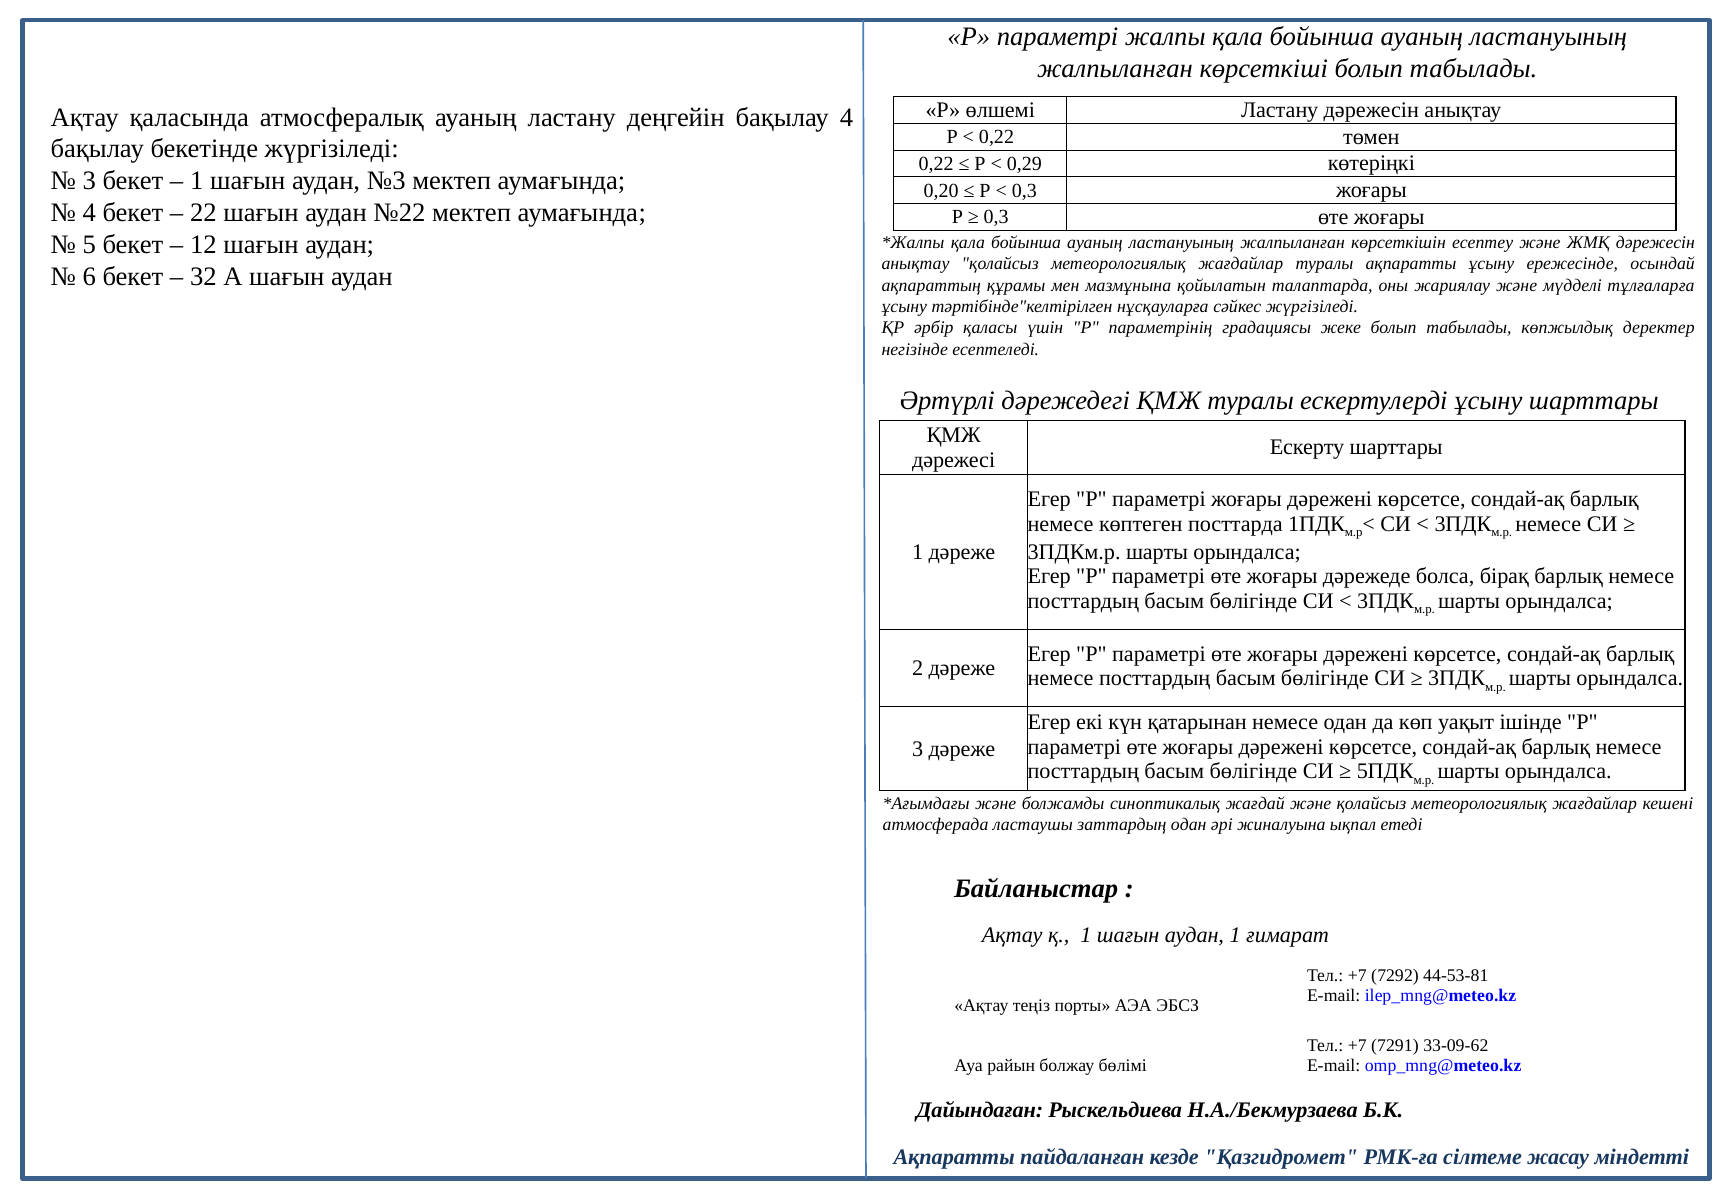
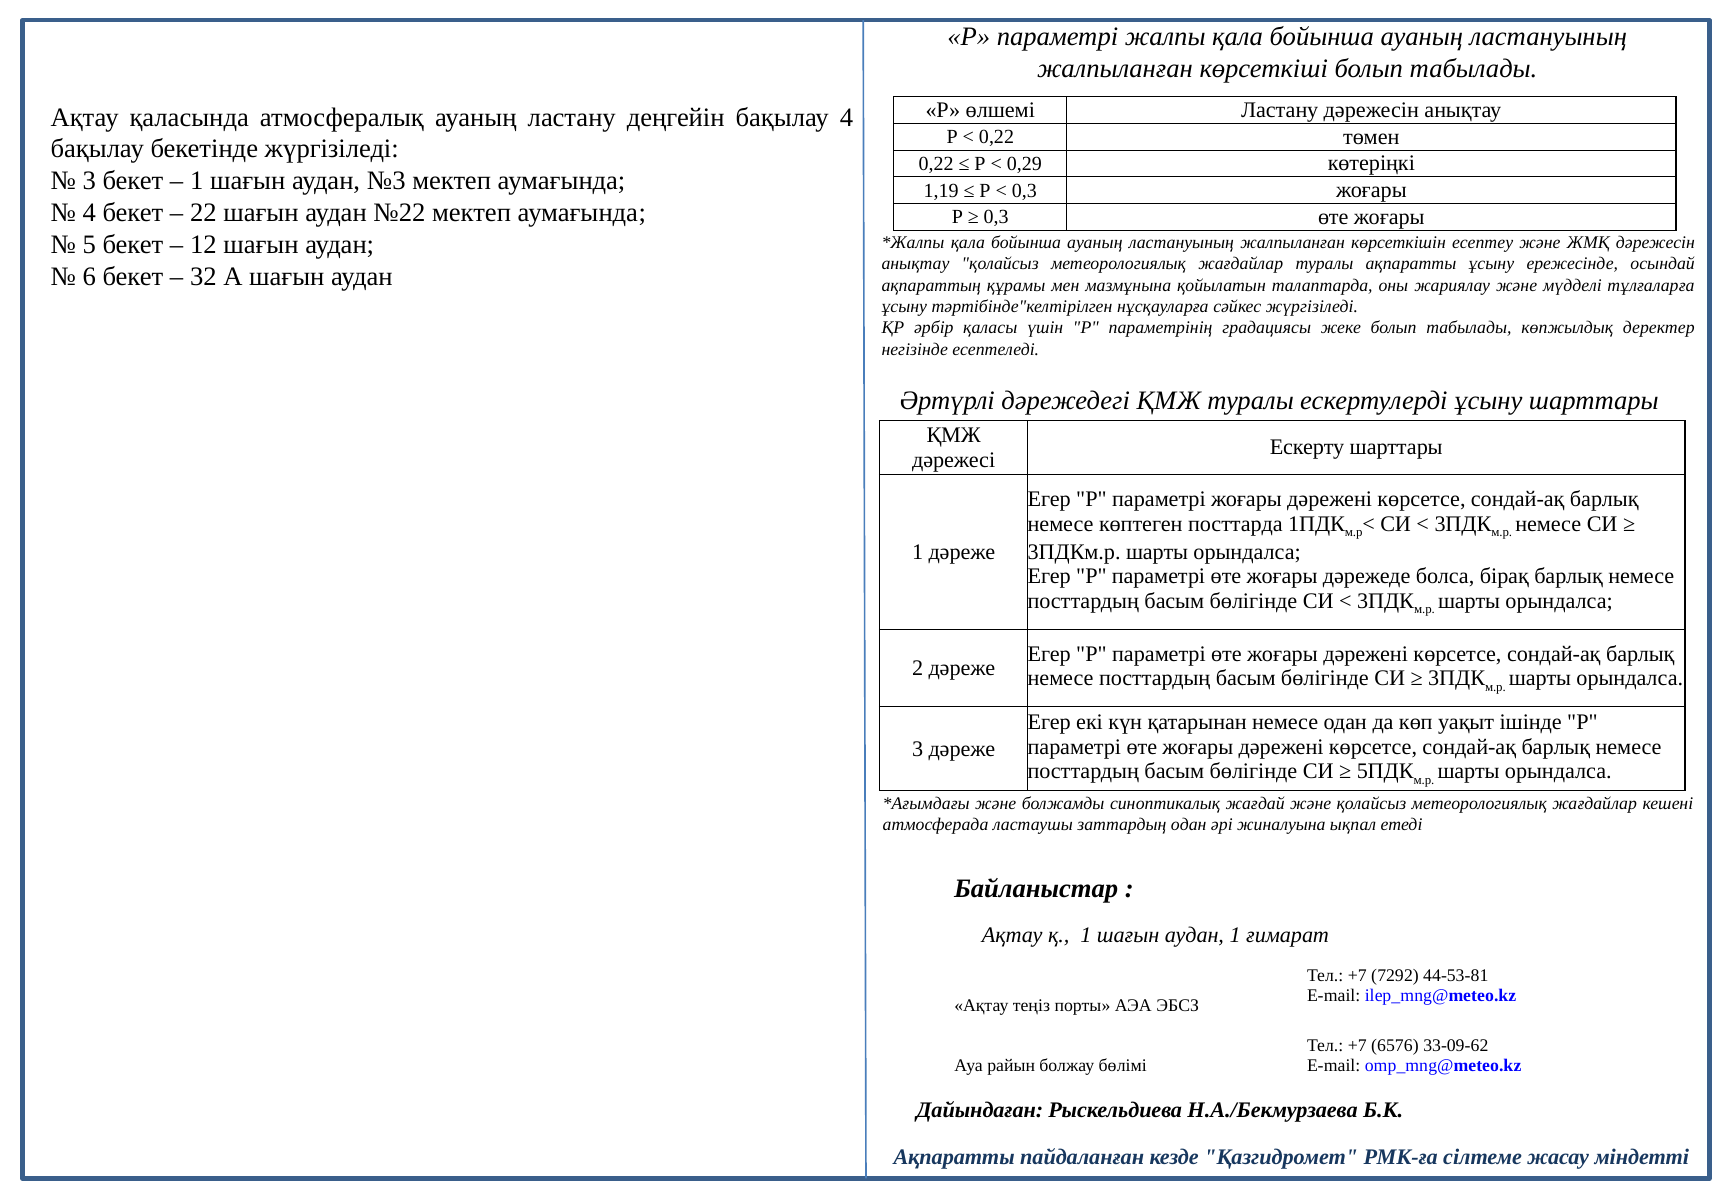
0,20: 0,20 -> 1,19 (941, 190)
7291: 7291 -> 6576 (1395, 1046)
